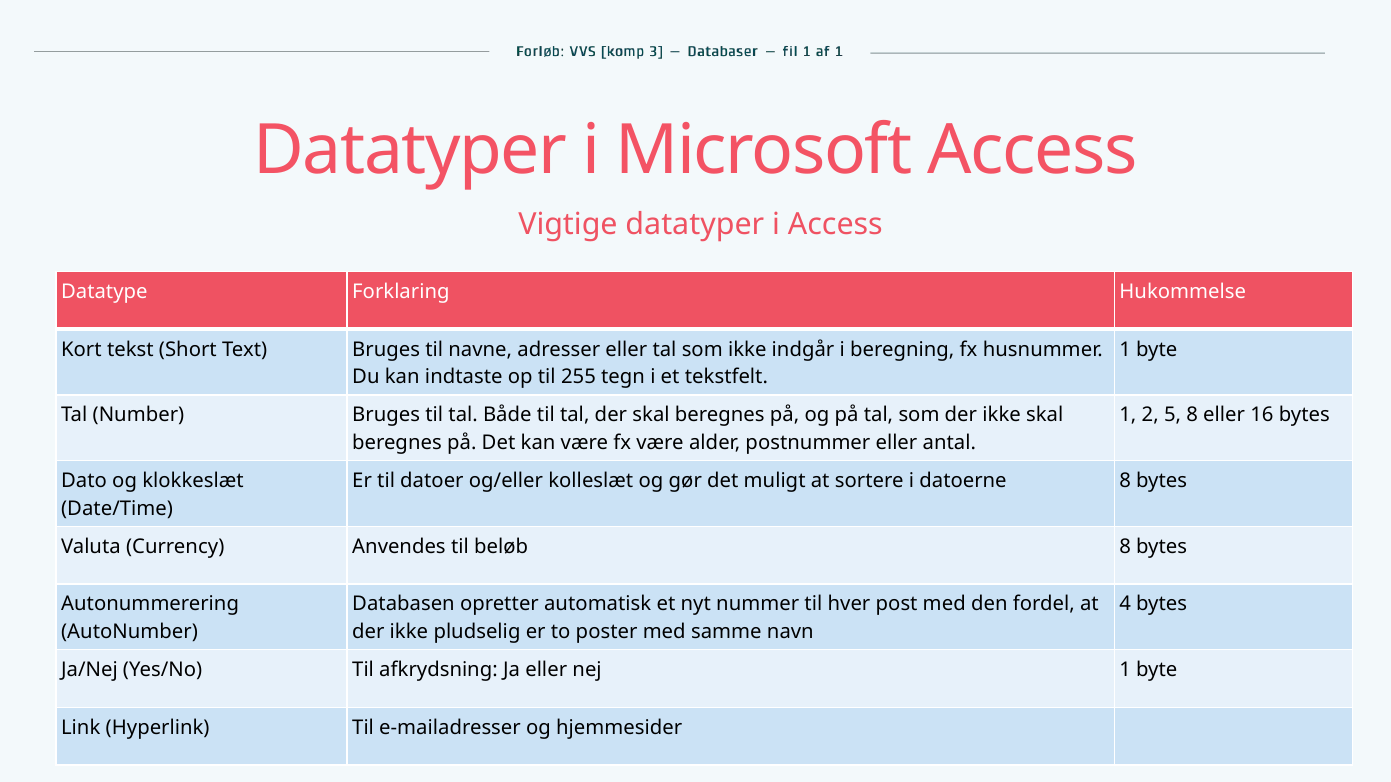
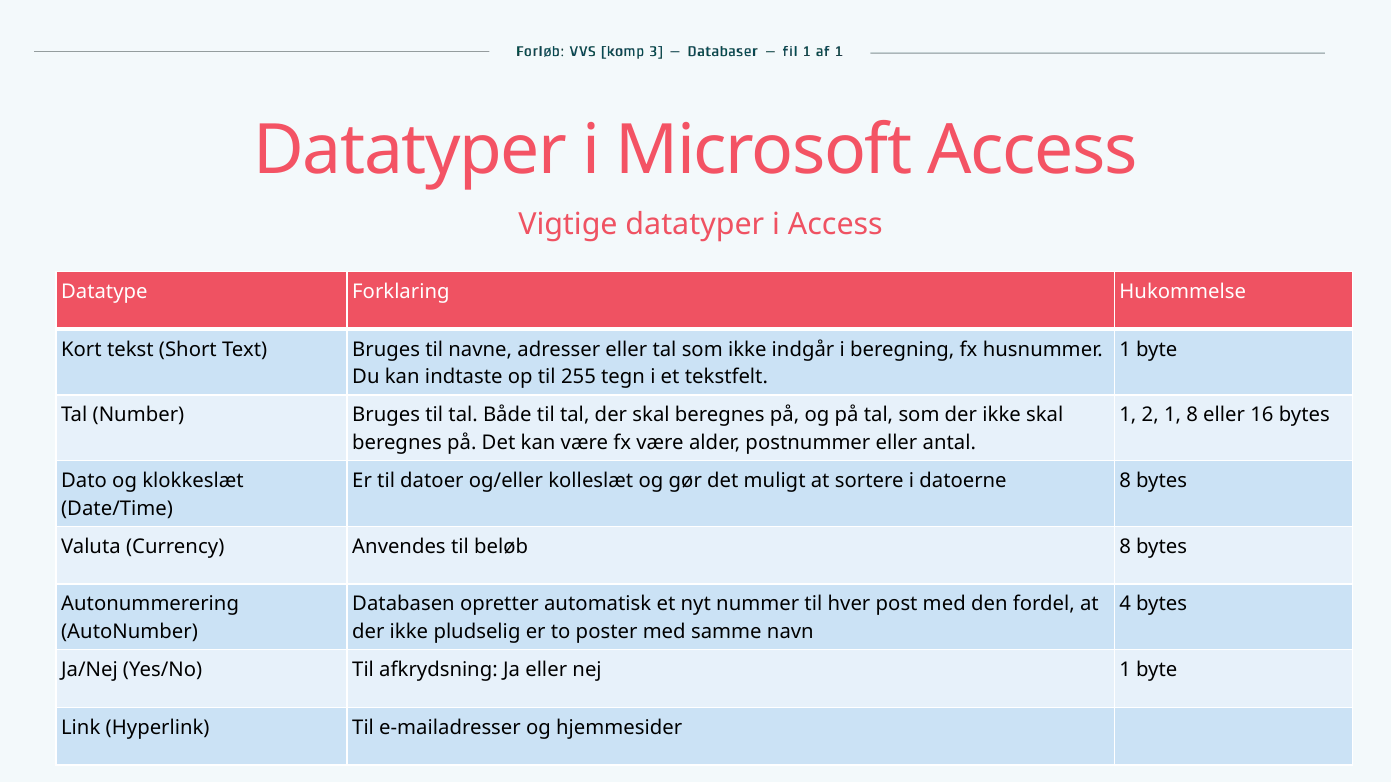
2 5: 5 -> 1 (1173, 415)
